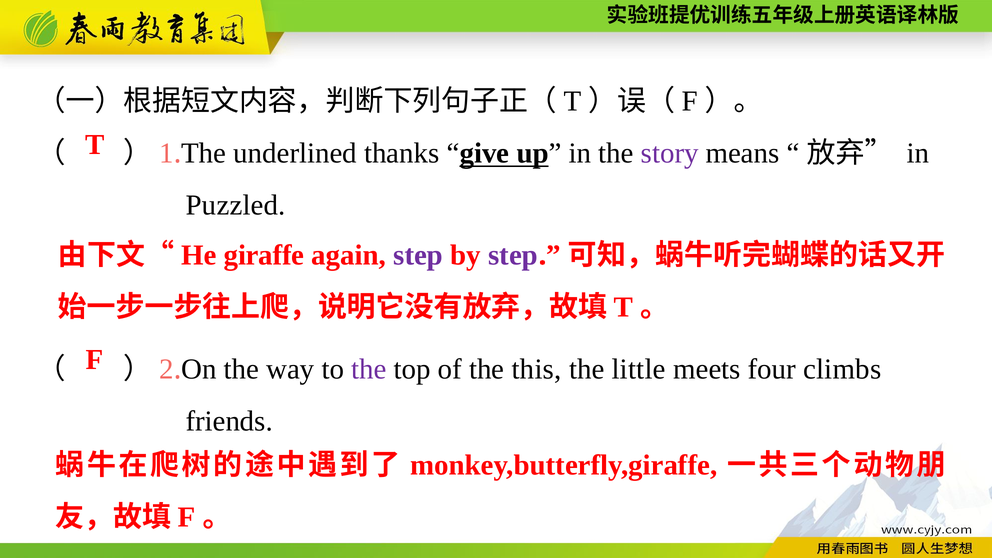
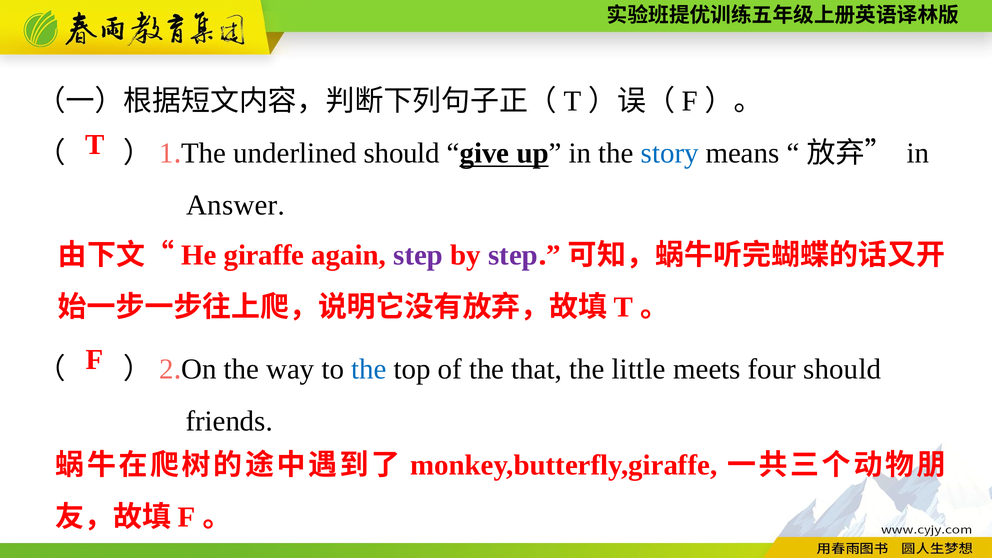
underlined thanks: thanks -> should (402, 153)
story colour: purple -> blue (670, 153)
Puzzled: Puzzled -> Answer (236, 205)
the colour: purple -> blue (369, 369)
this: this -> that (537, 369)
four climbs: climbs -> should (842, 369)
